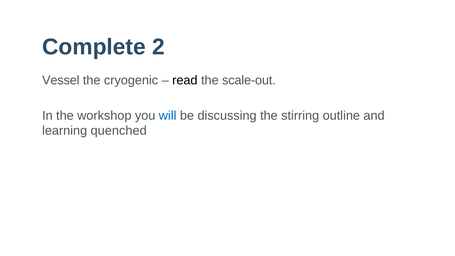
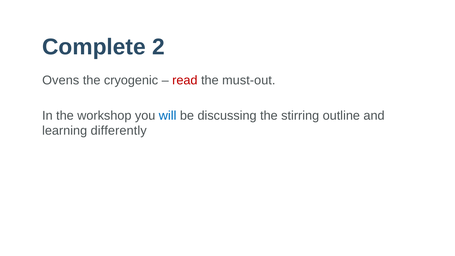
Vessel: Vessel -> Ovens (61, 80)
read colour: black -> red (185, 80)
scale-out: scale-out -> must-out (249, 80)
quenched: quenched -> differently (119, 131)
